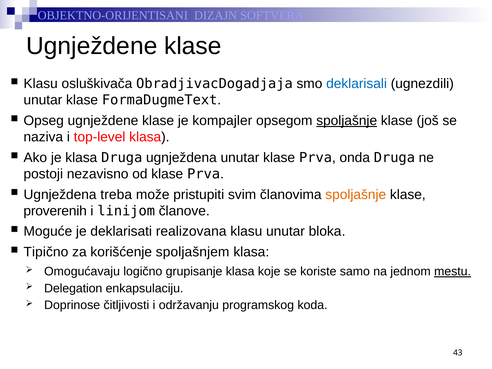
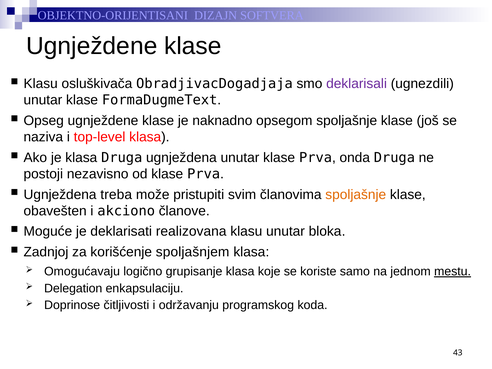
deklarisali colour: blue -> purple (357, 84)
kompajler: kompajler -> naknadno (222, 121)
spoljašnje underline: present -> none (347, 121)
proverenih: proverenih -> obavešten (55, 211)
linijom: linijom -> akciono (126, 211)
Tipično: Tipično -> Zadnjoj (46, 252)
